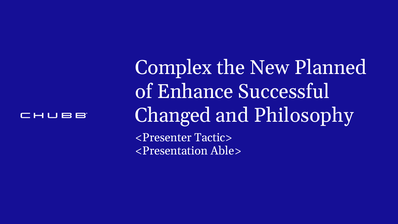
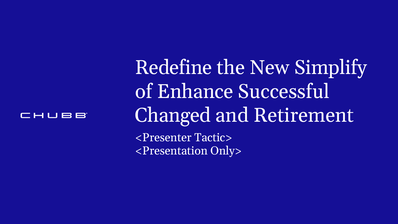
Complex: Complex -> Redefine (174, 68)
Planned: Planned -> Simplify (331, 68)
Philosophy: Philosophy -> Retirement (304, 115)
Able>: Able> -> Only> (226, 151)
